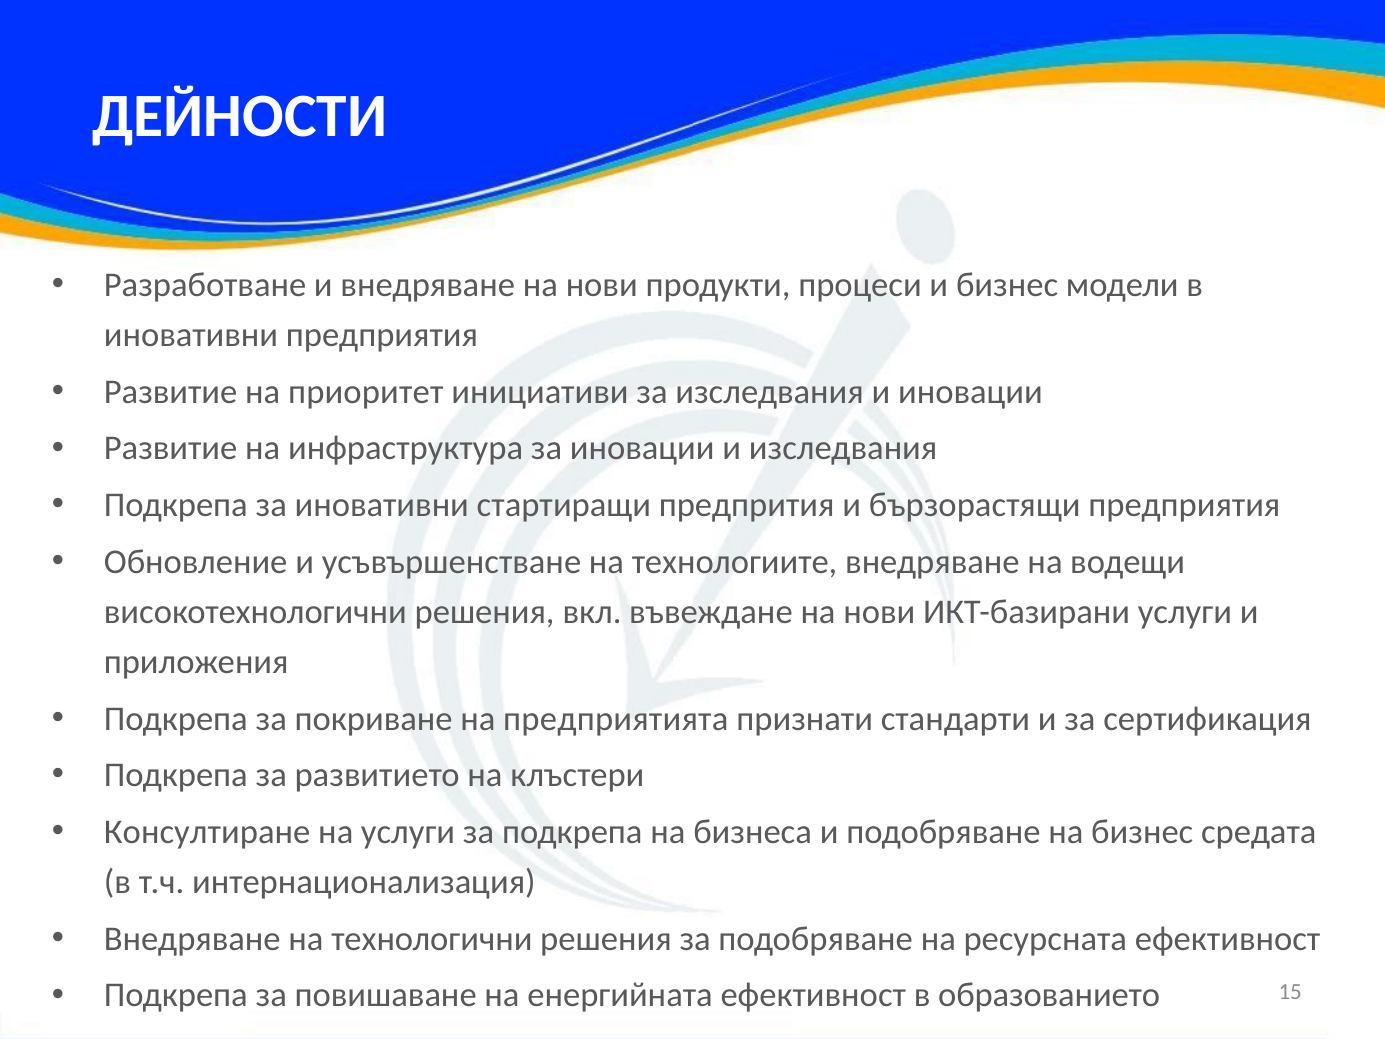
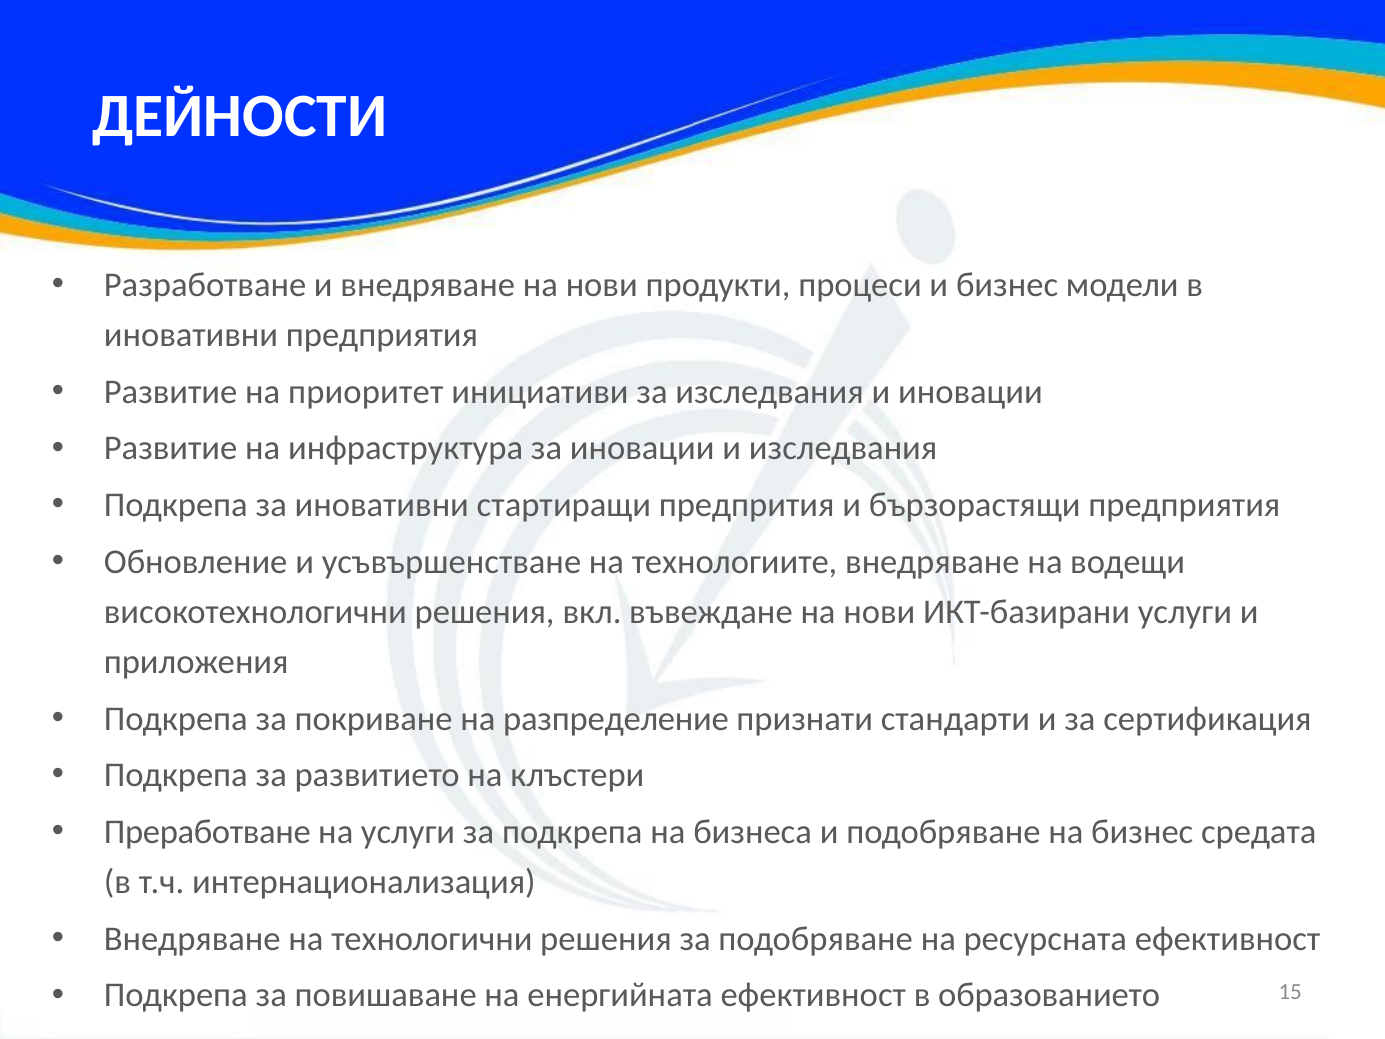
предприятията: предприятията -> разпределение (616, 718)
Консултиране: Консултиране -> Преработване (207, 832)
